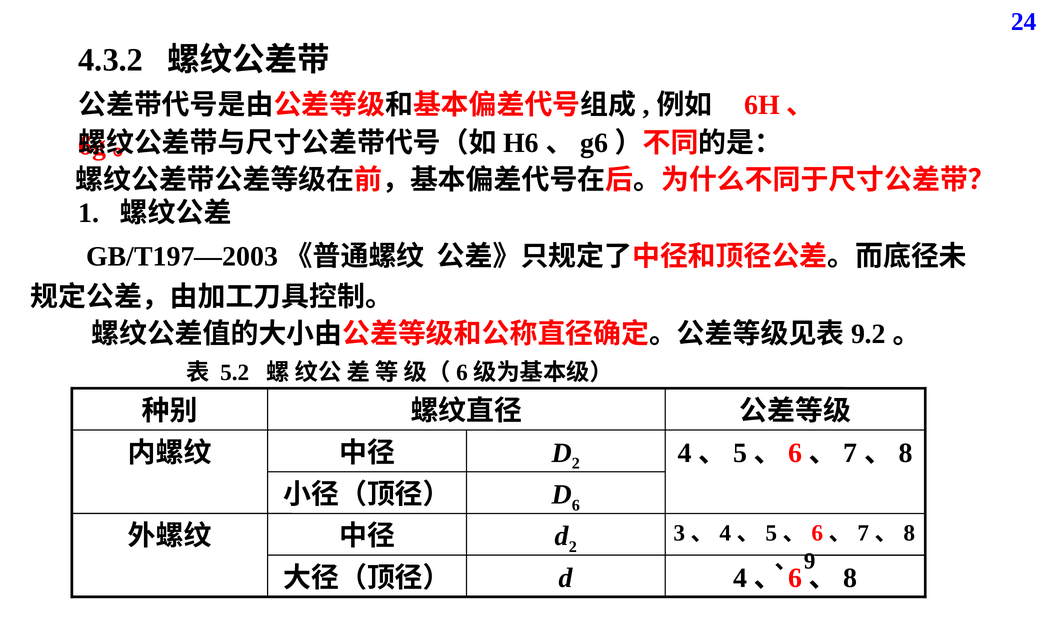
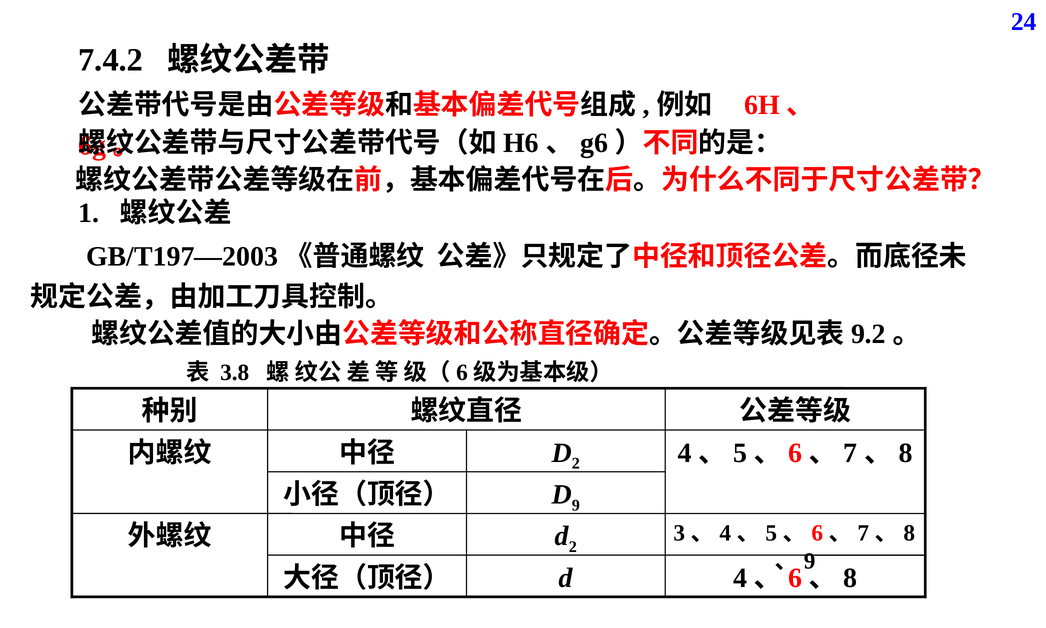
4.3.2: 4.3.2 -> 7.4.2 (111, 60)
5.2: 5.2 -> 3.8 (235, 372)
6: 6 -> 9 (576, 505)
